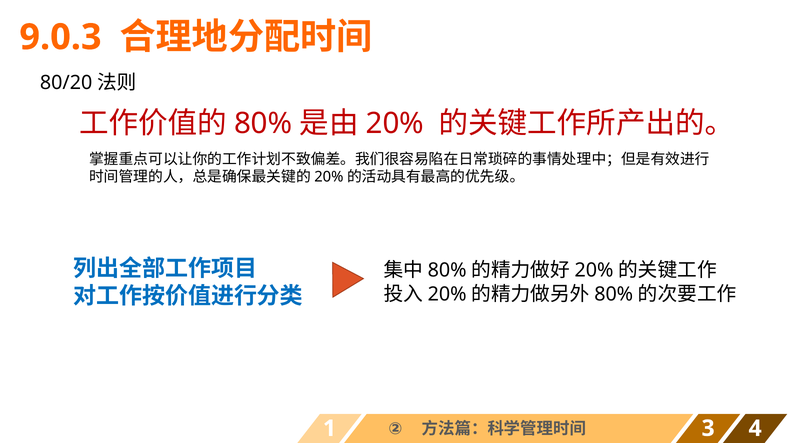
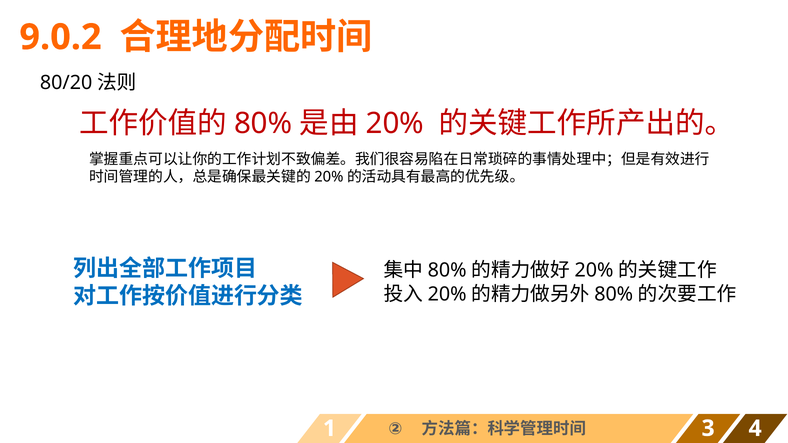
9.0.3: 9.0.3 -> 9.0.2 (60, 37)
